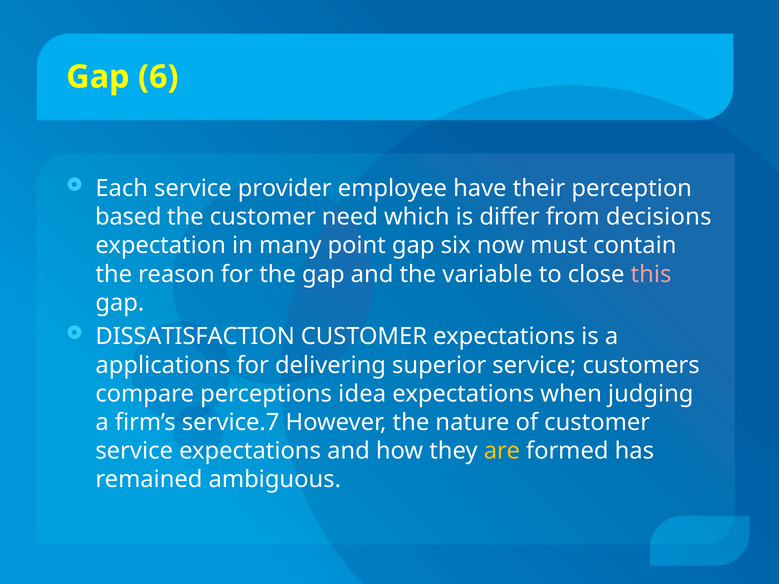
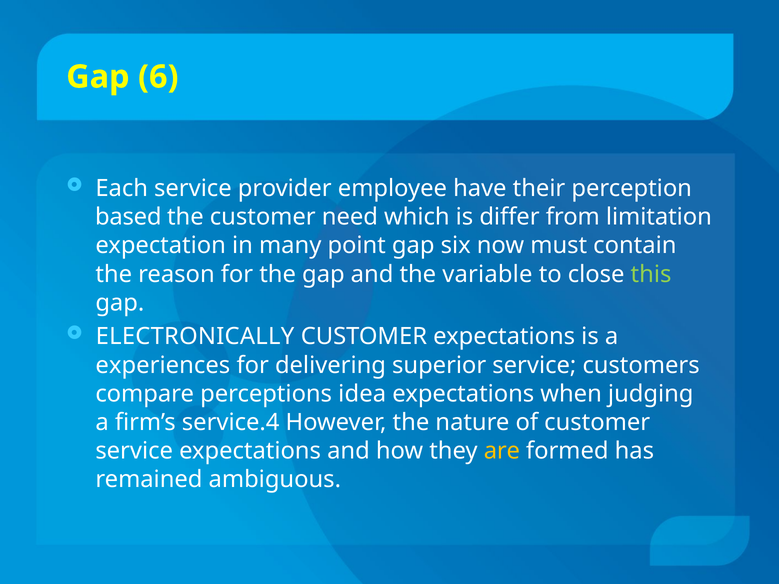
decisions: decisions -> limitation (659, 217)
this colour: pink -> light green (651, 274)
DISSATISFACTION: DISSATISFACTION -> ELECTRONICALLY (195, 337)
applications: applications -> experiences (163, 365)
service.7: service.7 -> service.4 (231, 422)
